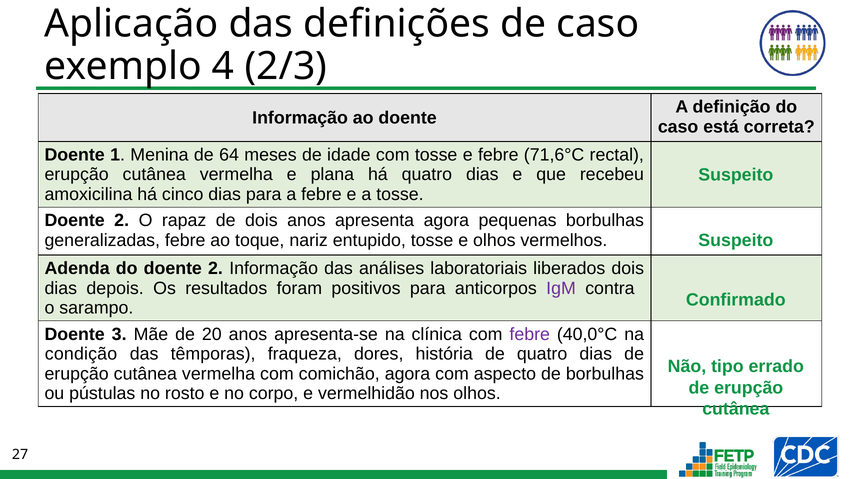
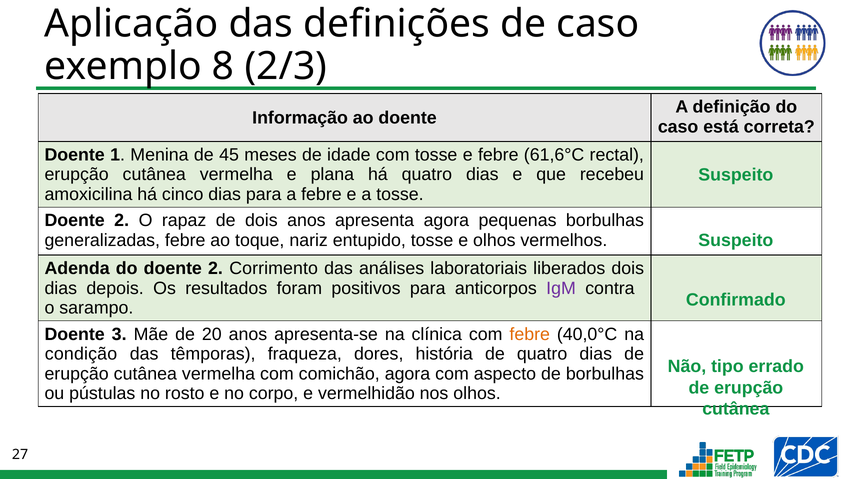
4: 4 -> 8 (223, 66)
64: 64 -> 45 (229, 155)
71,6°C: 71,6°C -> 61,6°C (554, 155)
2 Informação: Informação -> Corrimento (274, 269)
febre colour: purple -> orange (530, 334)
